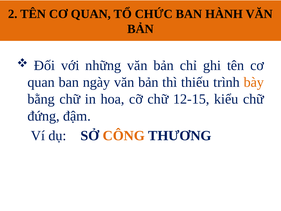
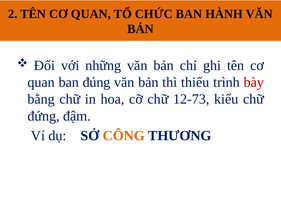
ngày: ngày -> đúng (97, 82)
bày colour: orange -> red (254, 82)
12-15: 12-15 -> 12-73 (191, 99)
